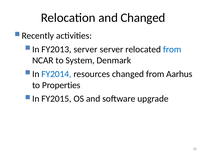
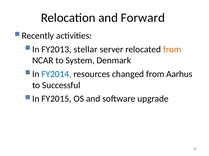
and Changed: Changed -> Forward (143, 18)
FY2013 server: server -> stellar (86, 50)
from colour: blue -> orange (172, 50)
Properties: Properties -> Successful (61, 86)
